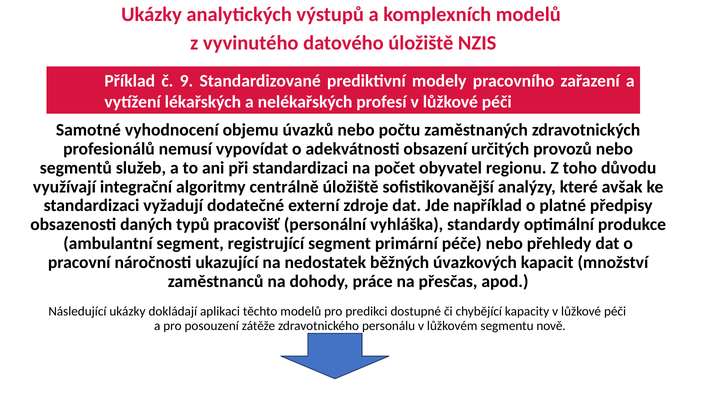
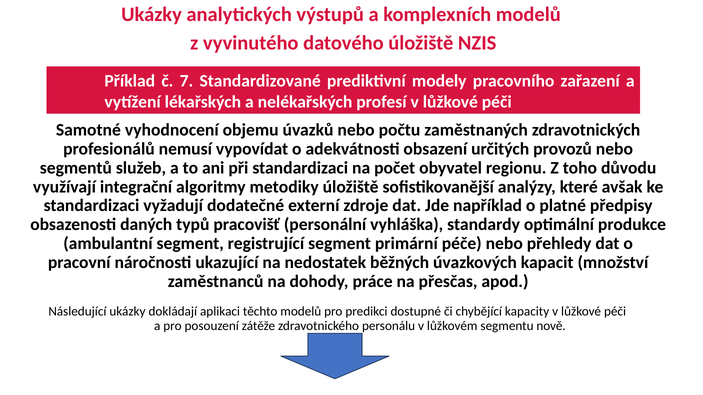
9: 9 -> 7 (186, 81)
centrálně: centrálně -> metodiky (284, 187)
